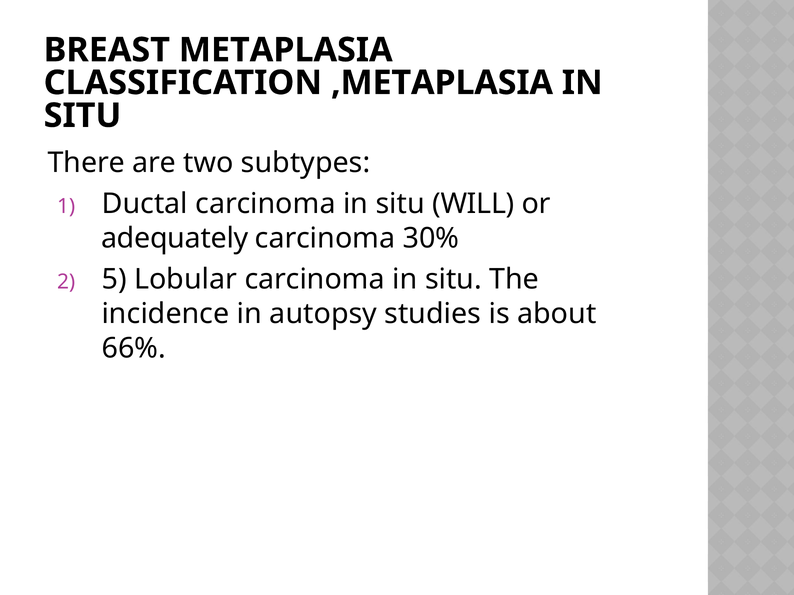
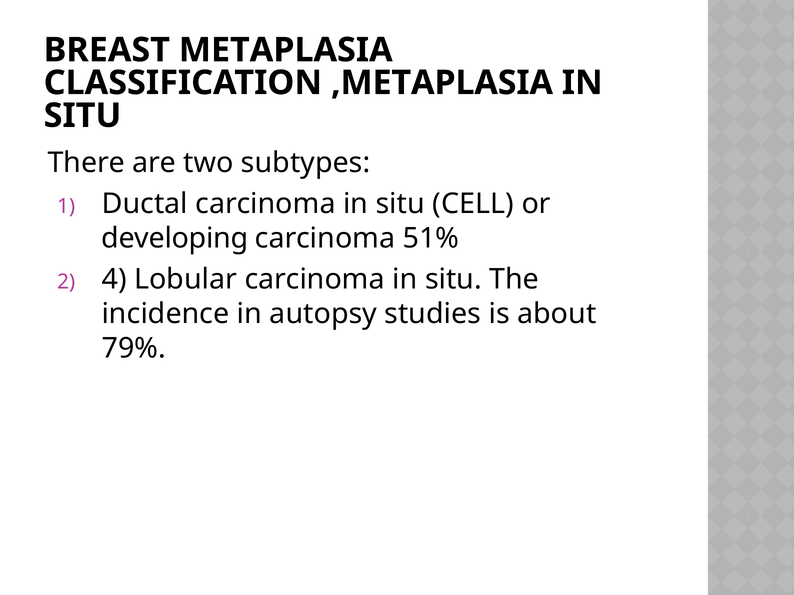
WILL: WILL -> CELL (473, 204)
adequately: adequately -> developing (175, 239)
30%: 30% -> 51% (431, 239)
5: 5 -> 4 (114, 280)
66%: 66% -> 79% (134, 349)
